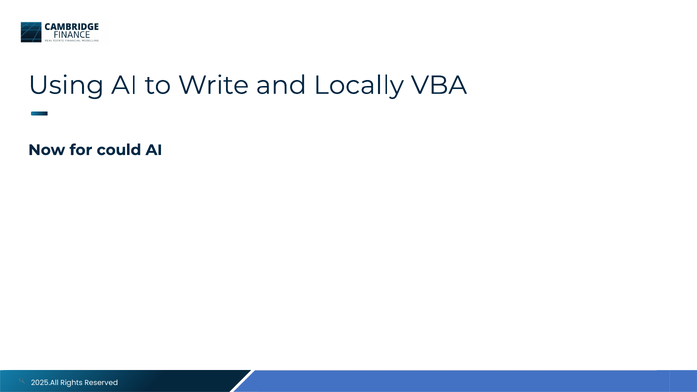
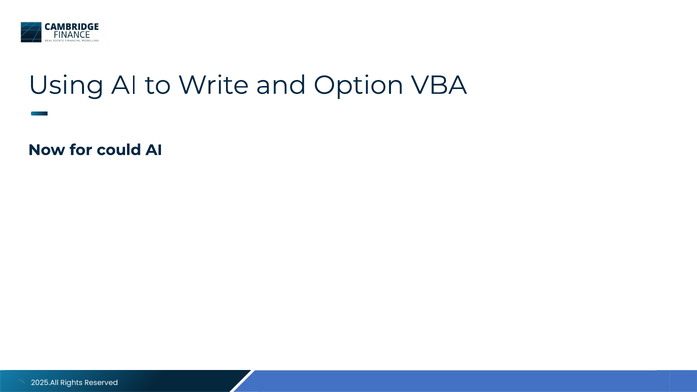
Locally: Locally -> Option (359, 85)
